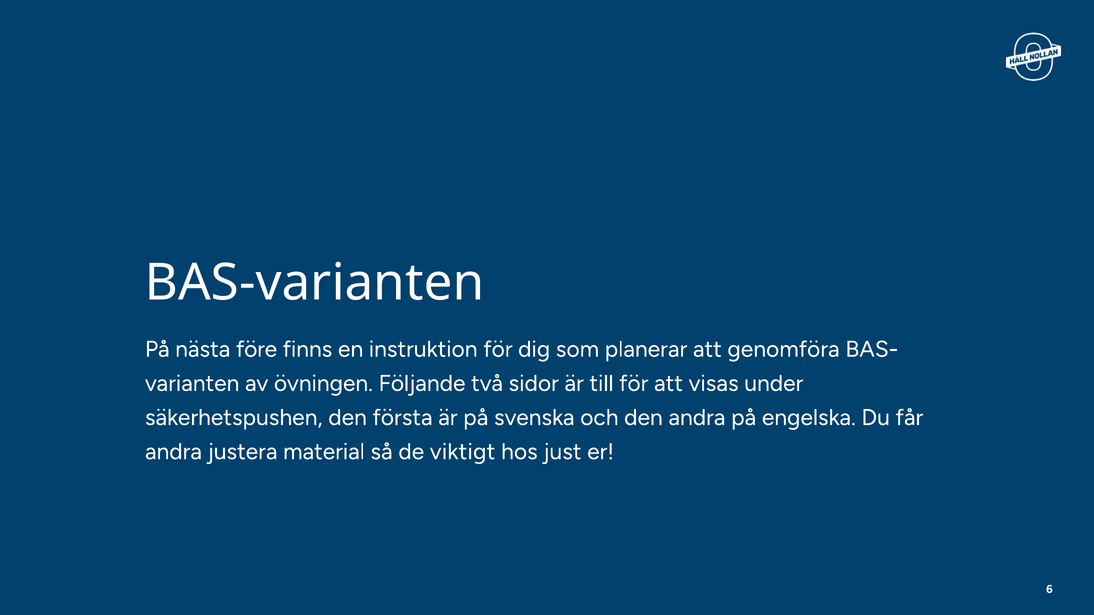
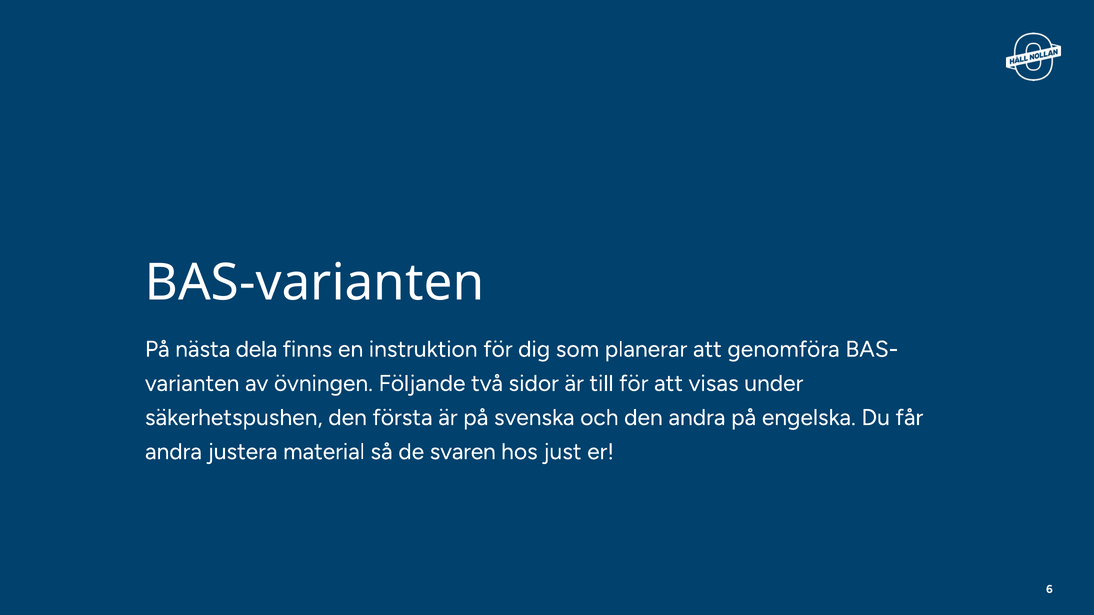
före: före -> dela (257, 349)
viktigt: viktigt -> svaren (463, 452)
